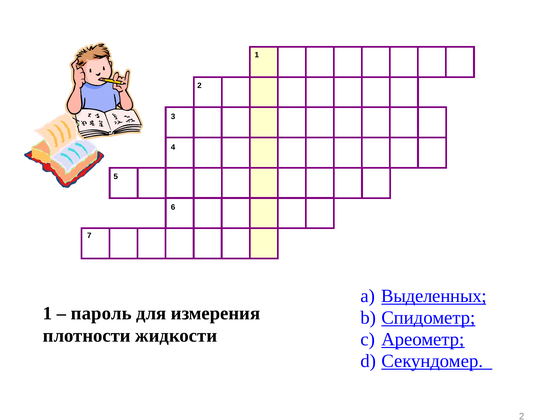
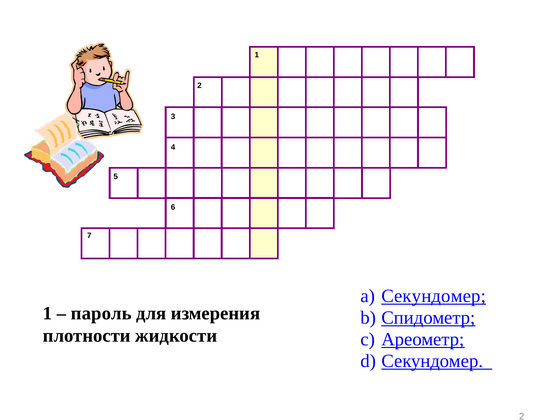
Выделенных: Выделенных -> Секундомер (434, 296)
